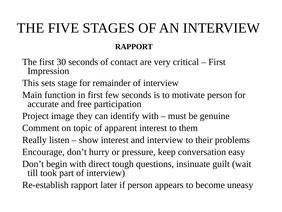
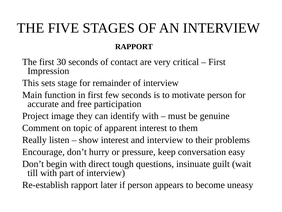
till took: took -> with (49, 173)
